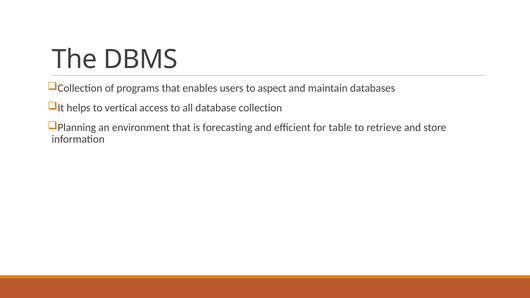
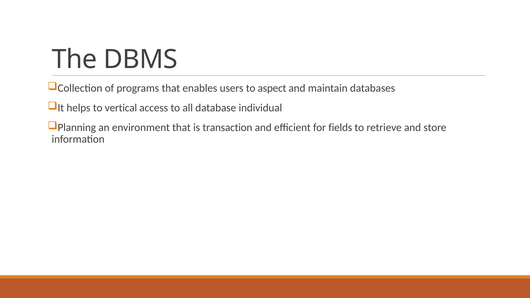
database collection: collection -> individual (260, 108)
forecasting: forecasting -> transaction (227, 127)
table: table -> fields (340, 127)
